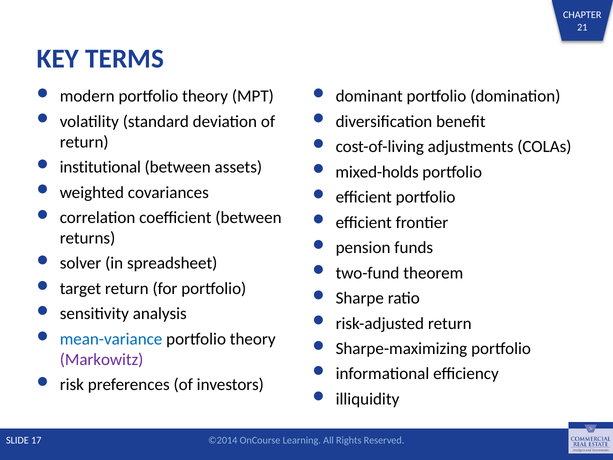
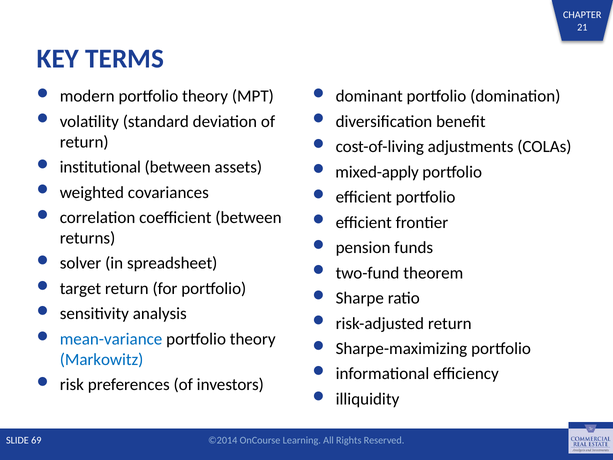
mixed-holds: mixed-holds -> mixed-apply (377, 172)
Markowitz colour: purple -> blue (102, 359)
17: 17 -> 69 (36, 440)
